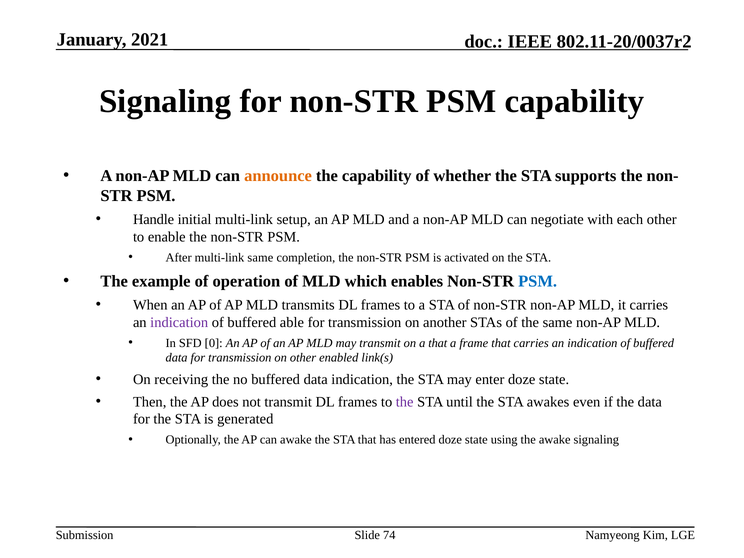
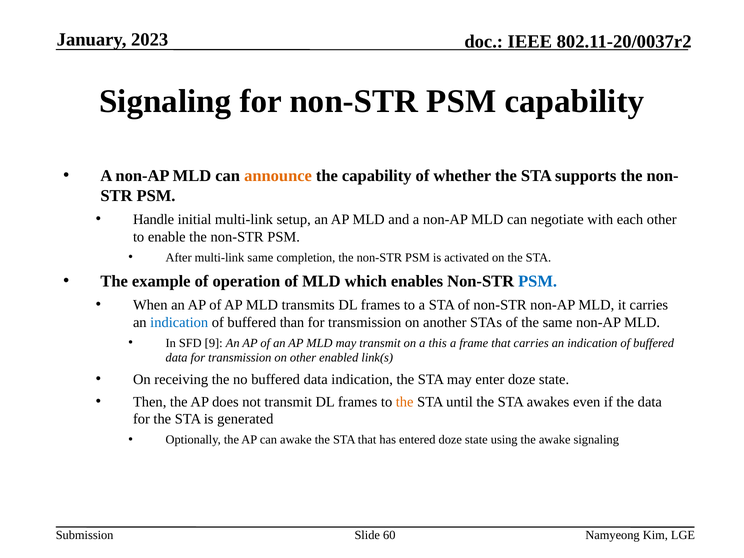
2021: 2021 -> 2023 (150, 39)
indication colour: purple -> blue (179, 322)
able: able -> than (292, 322)
0: 0 -> 9 (214, 343)
a that: that -> this (438, 343)
the colour: purple -> orange (405, 402)
74: 74 -> 60 (389, 535)
